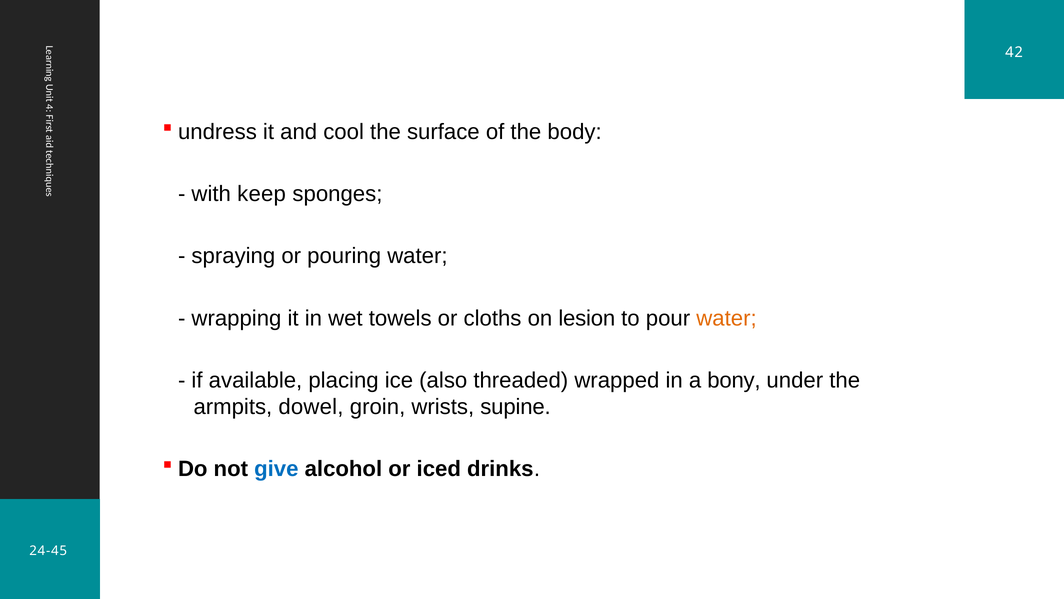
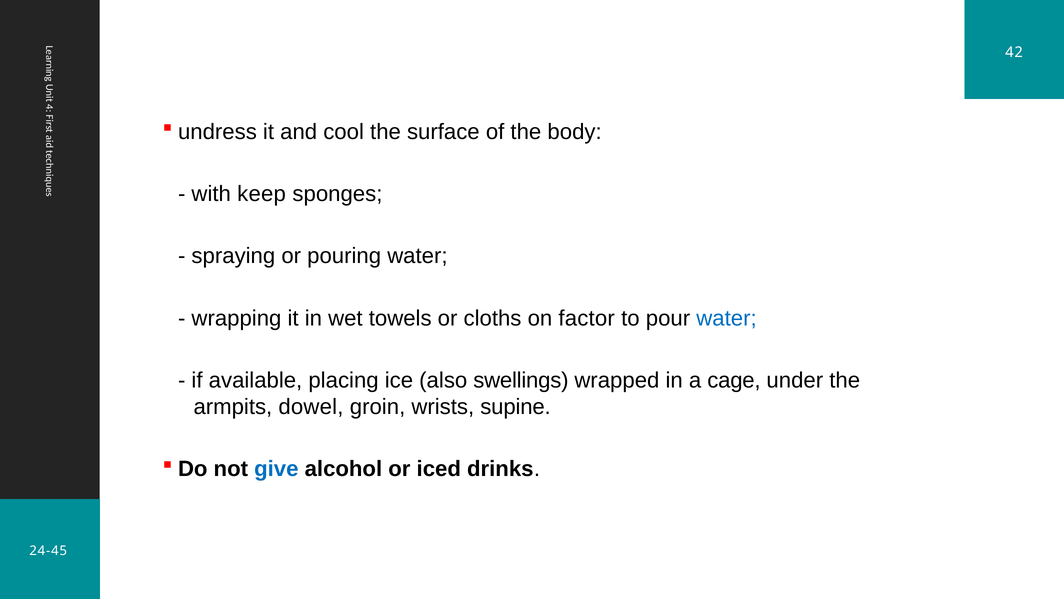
lesion: lesion -> factor (587, 318)
water colour: orange -> blue (726, 318)
threaded: threaded -> swellings (521, 380)
bony: bony -> cage (734, 380)
